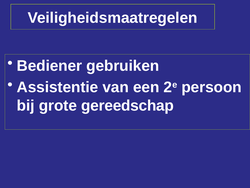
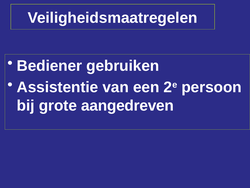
gereedschap: gereedschap -> aangedreven (128, 105)
